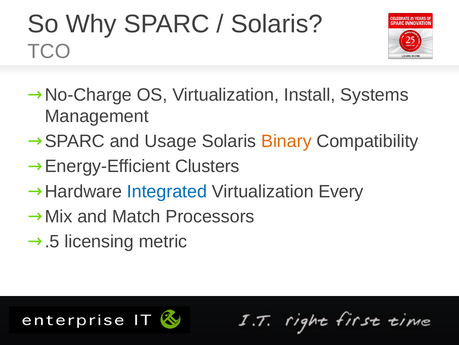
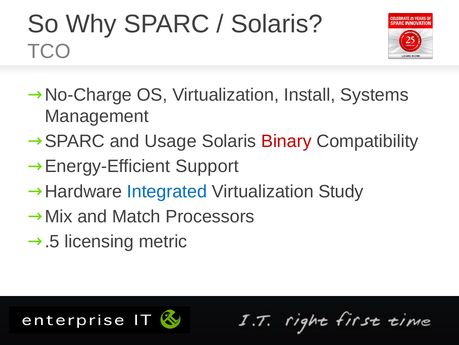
Binary colour: orange -> red (286, 141)
Clusters: Clusters -> Support (207, 166)
Every: Every -> Study (341, 191)
